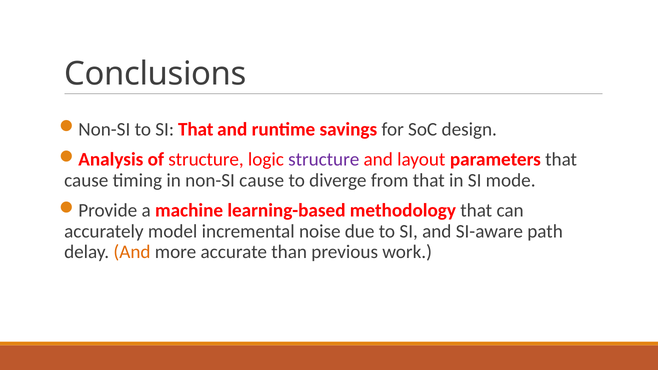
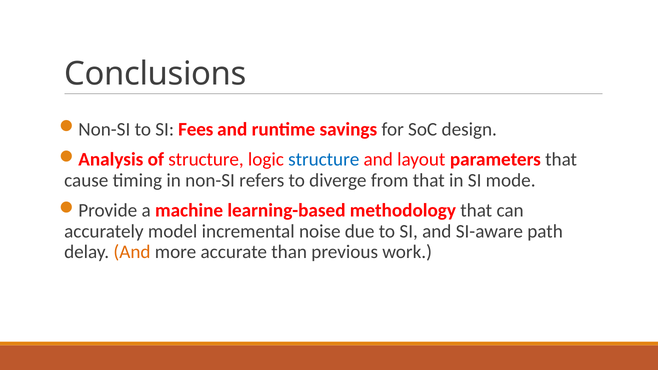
SI That: That -> Fees (196, 129)
structure colour: purple -> blue (324, 160)
non-SI cause: cause -> refers (262, 180)
